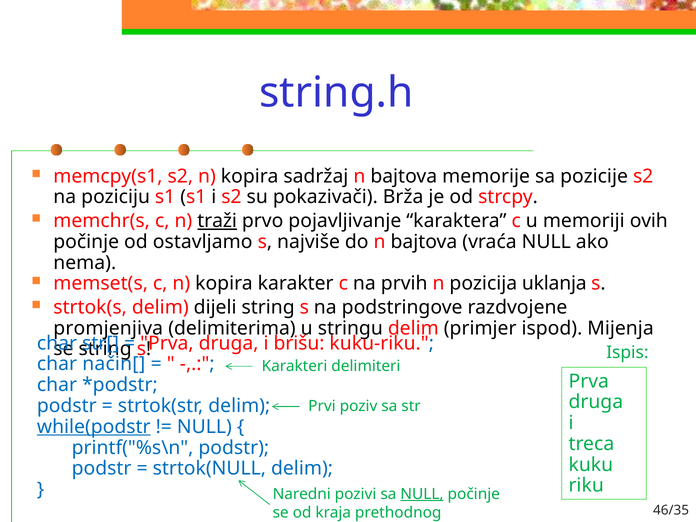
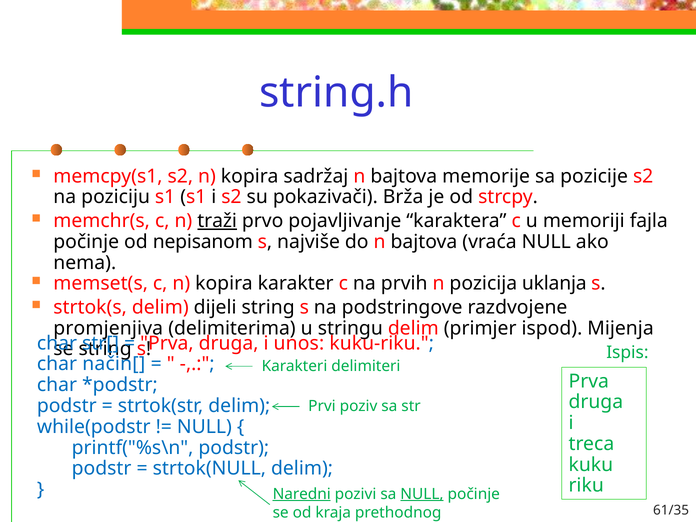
ovih: ovih -> fajla (649, 221)
ostavljamo: ostavljamo -> nepisanom (203, 242)
brišu: brišu -> unos (299, 343)
while(podstr underline: present -> none (94, 427)
Naredni underline: none -> present (302, 494)
46/35: 46/35 -> 61/35 (671, 510)
